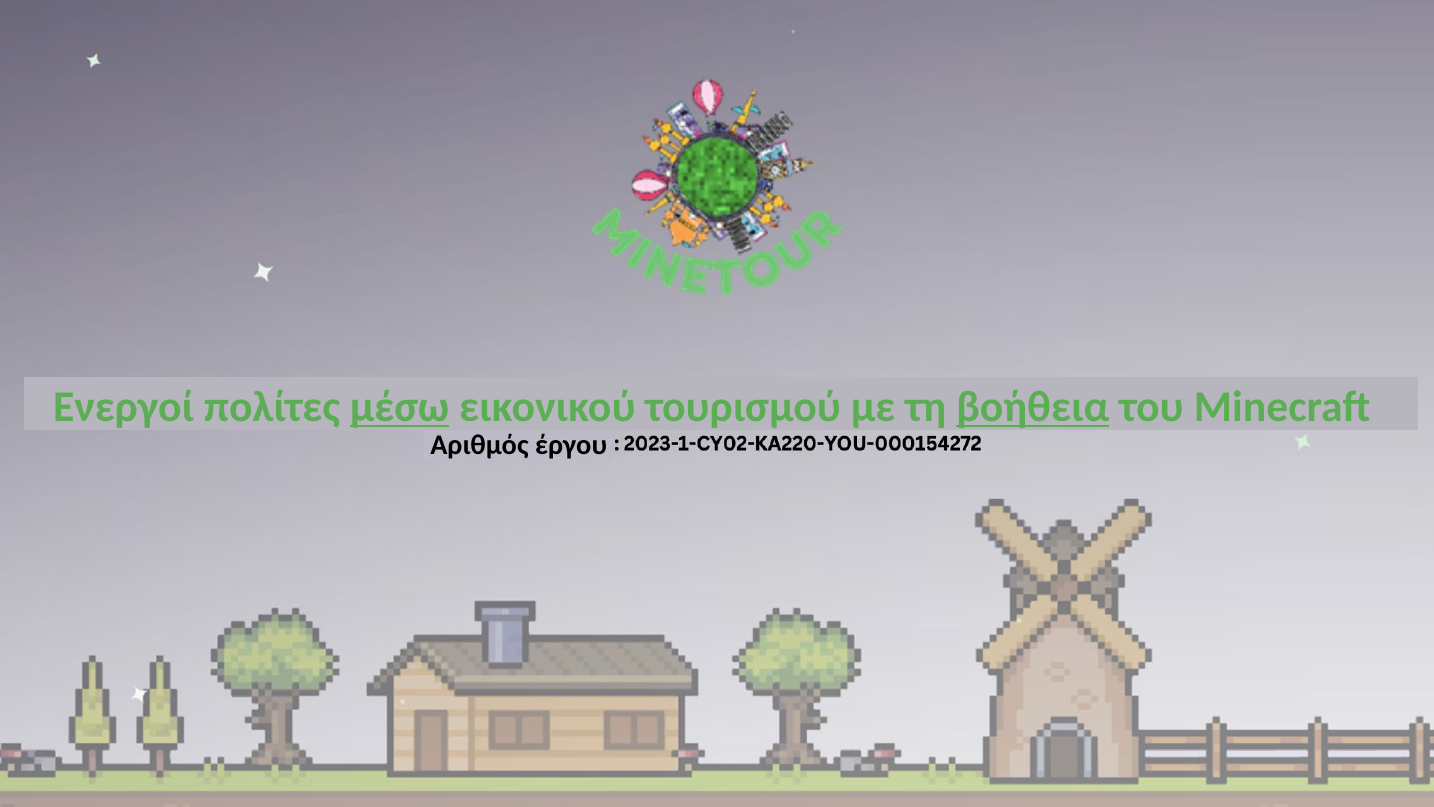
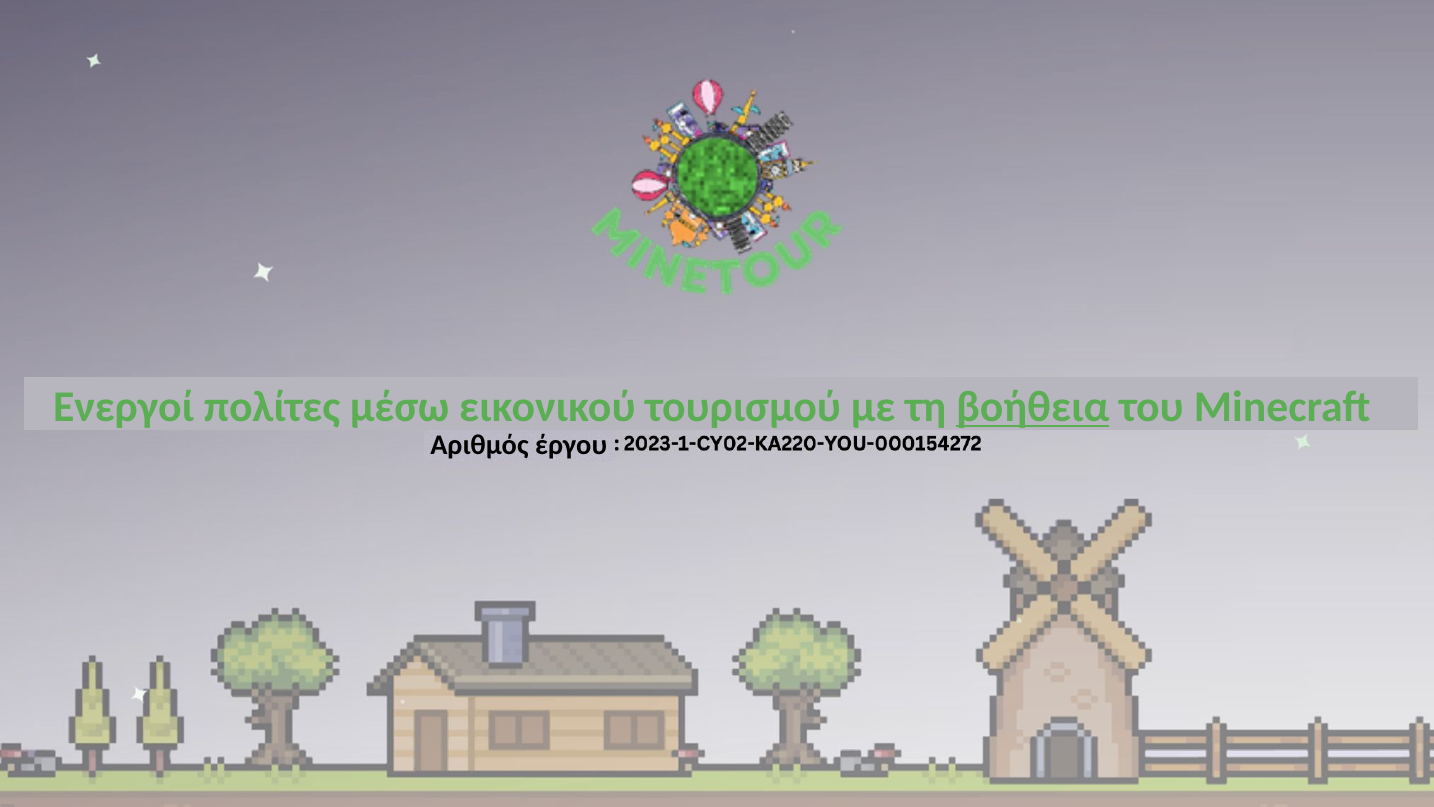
μέσω underline: present -> none (400, 407)
